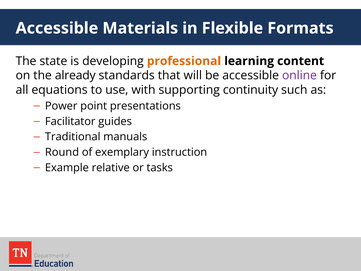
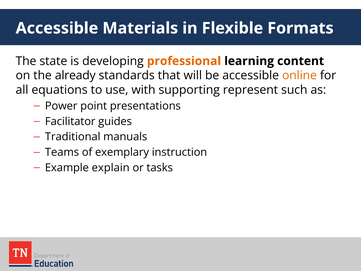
online colour: purple -> orange (299, 75)
continuity: continuity -> represent (250, 90)
Round: Round -> Teams (62, 152)
relative: relative -> explain (111, 168)
